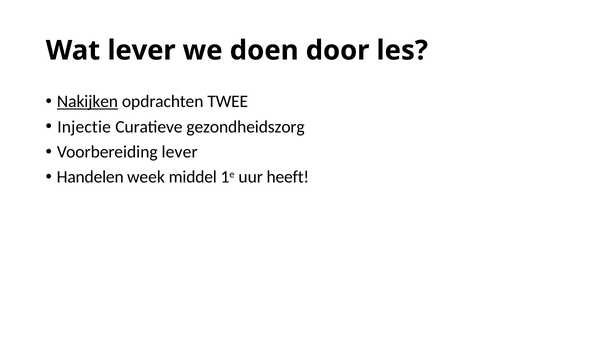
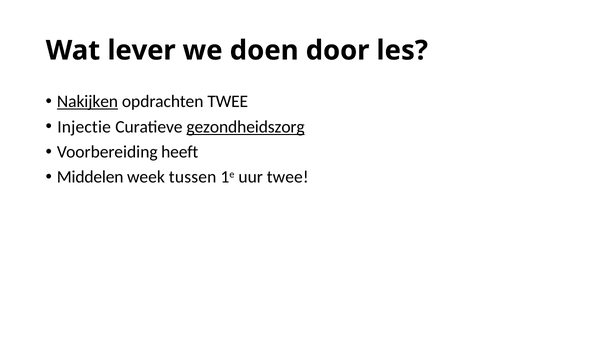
gezondheidszorg underline: none -> present (246, 127)
Voorbereiding lever: lever -> heeft (180, 152)
Handelen: Handelen -> Middelen (90, 177)
middel: middel -> tussen (193, 177)
uur heeft: heeft -> twee (288, 177)
